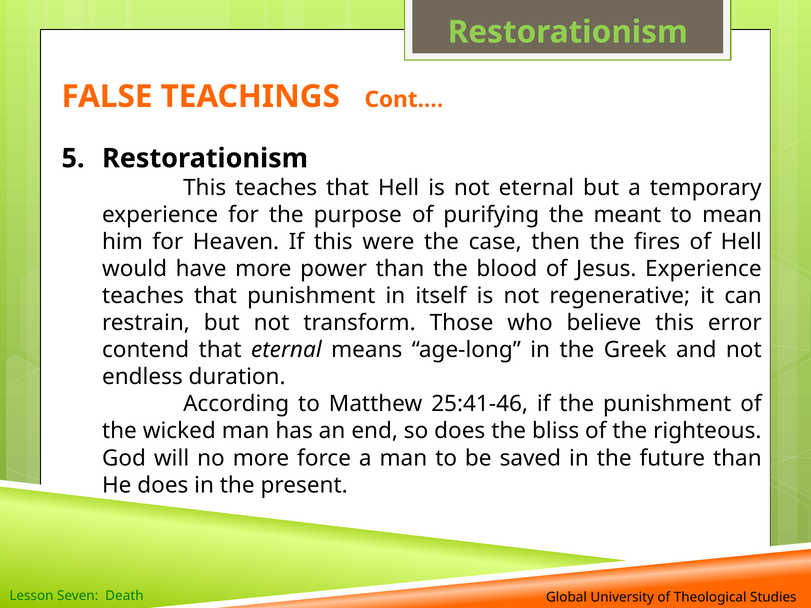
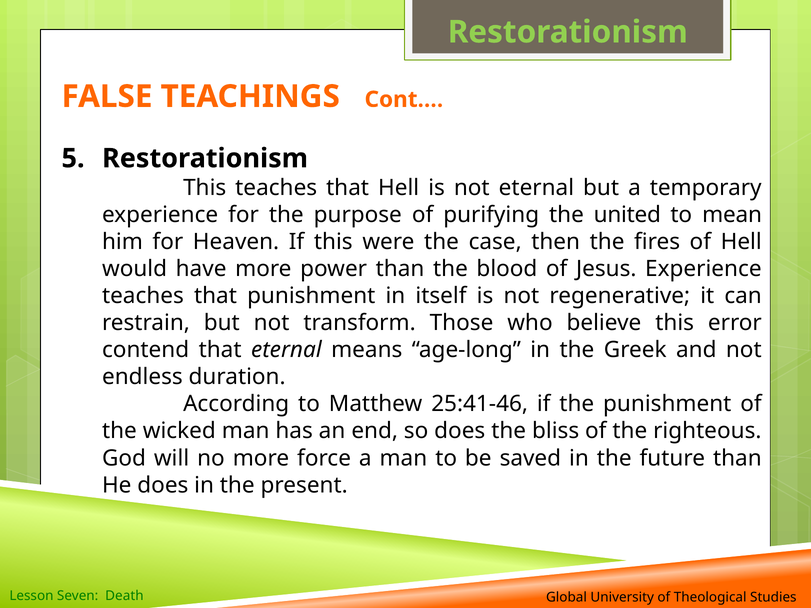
meant: meant -> united (627, 215)
